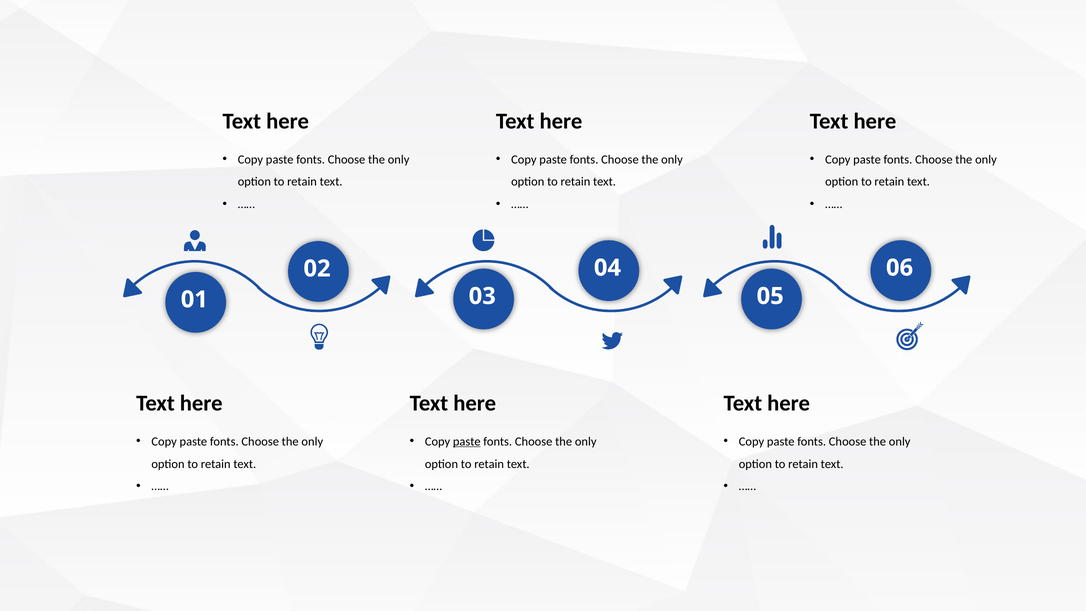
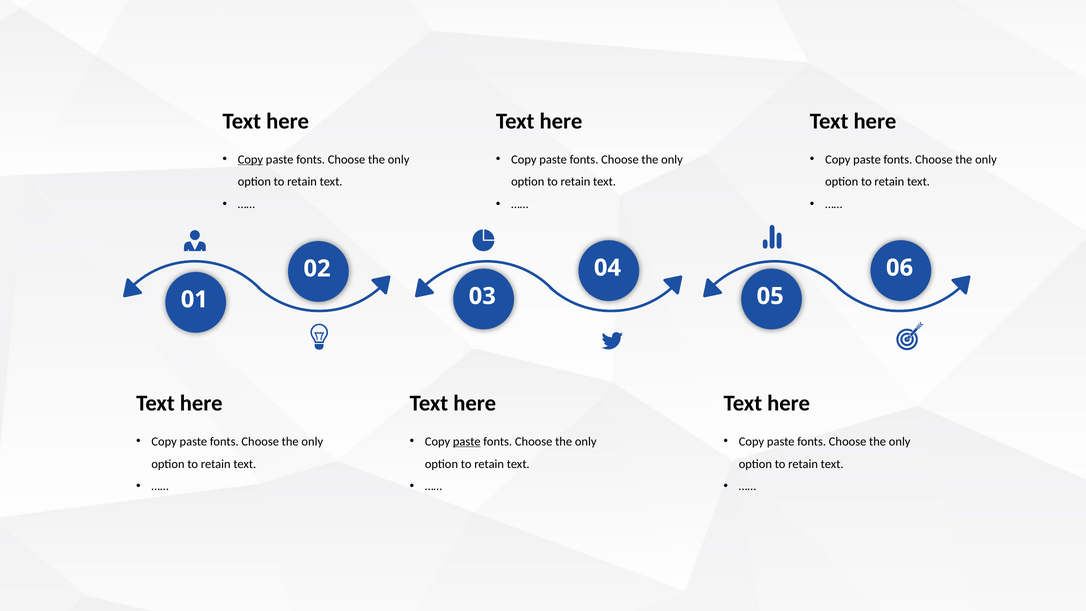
Copy underline: none -> present (250, 159)
